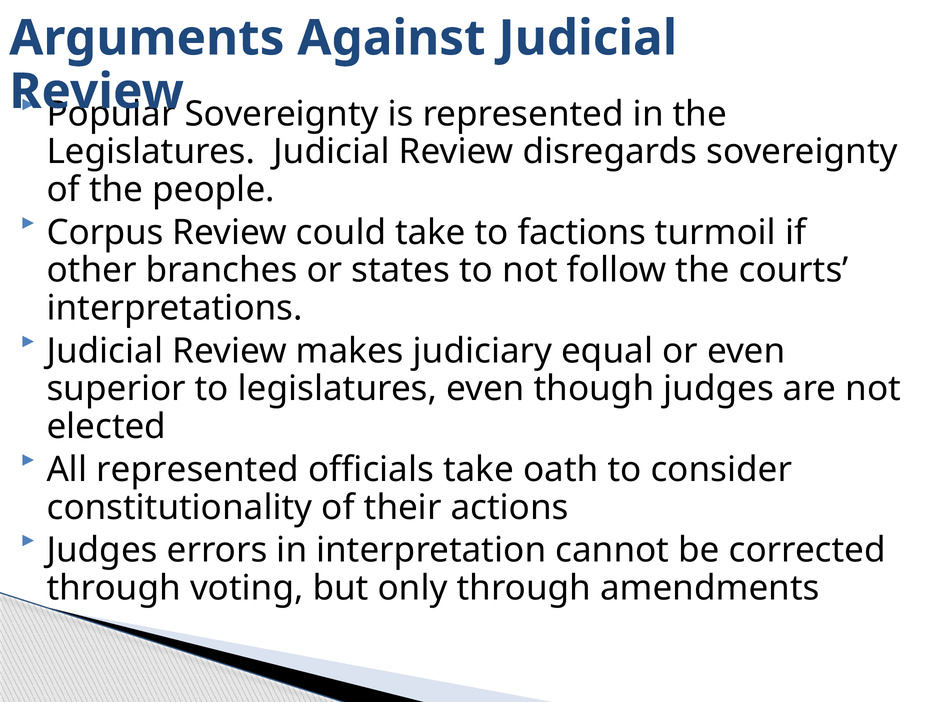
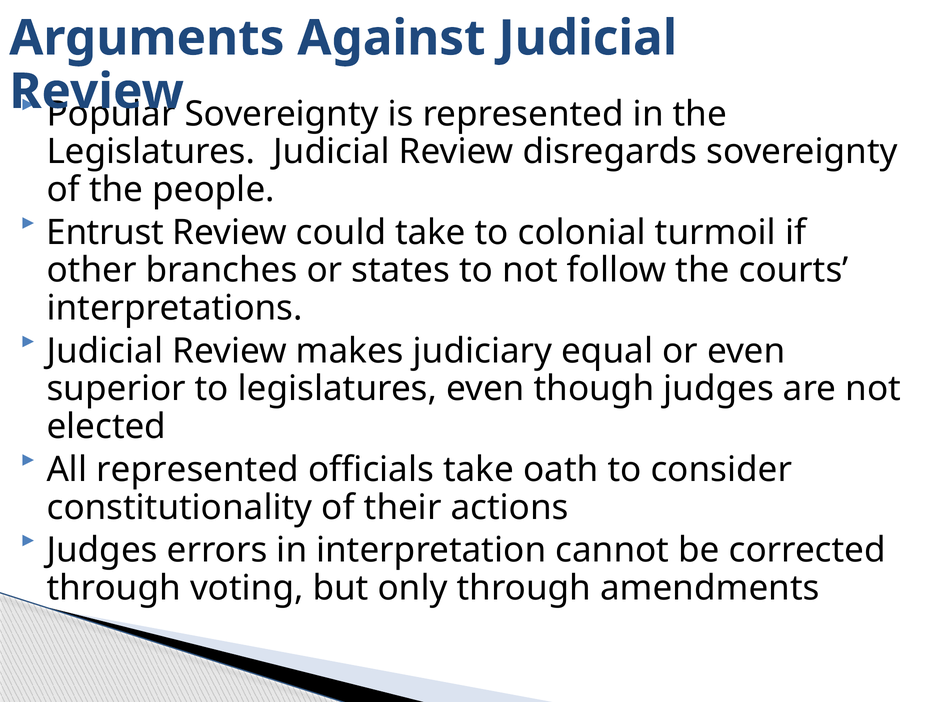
Corpus: Corpus -> Entrust (105, 232)
factions: factions -> colonial (582, 232)
